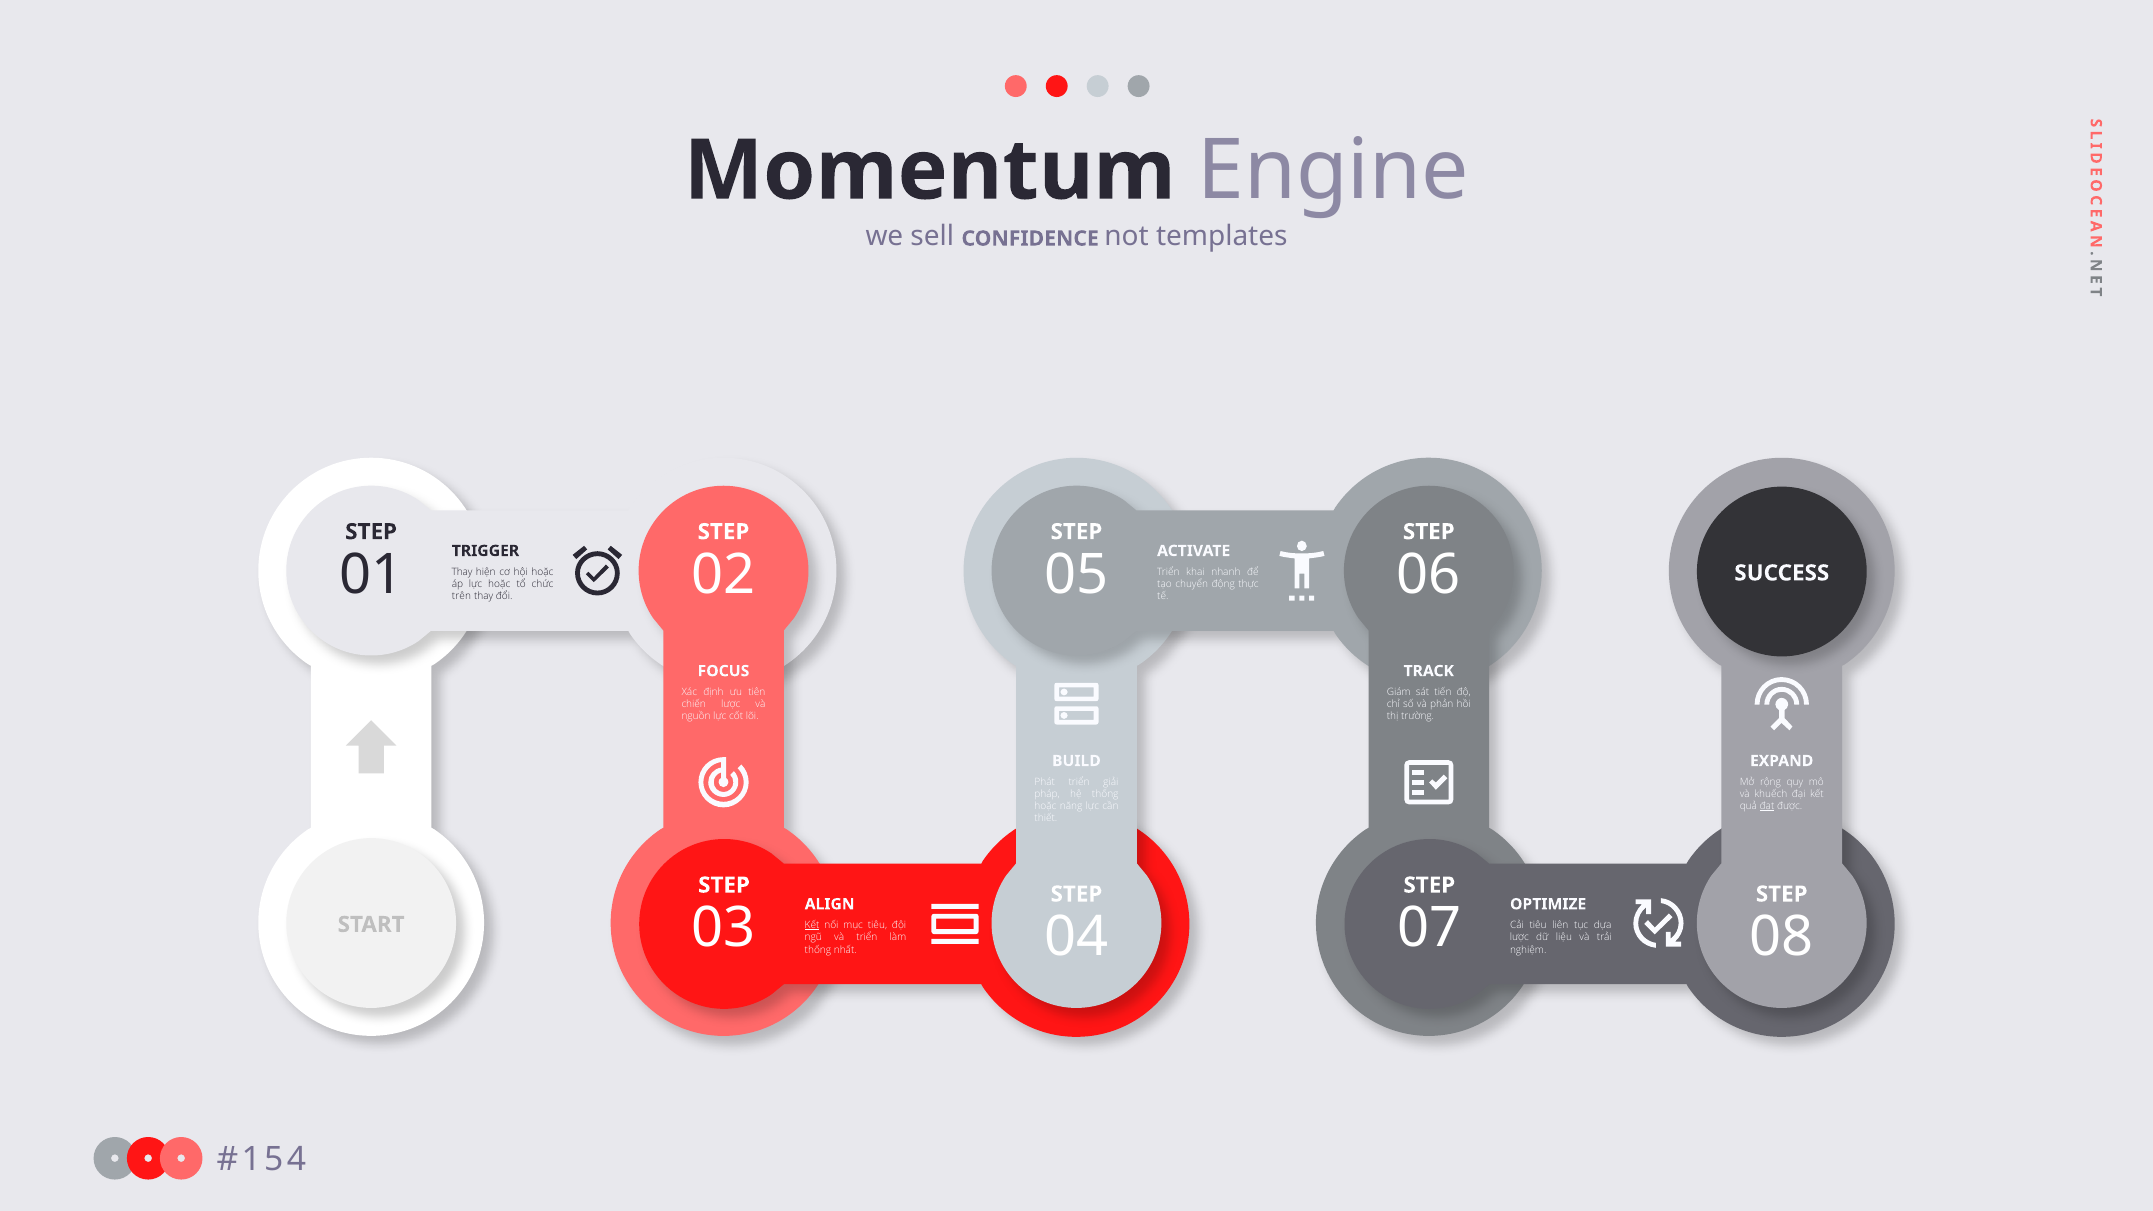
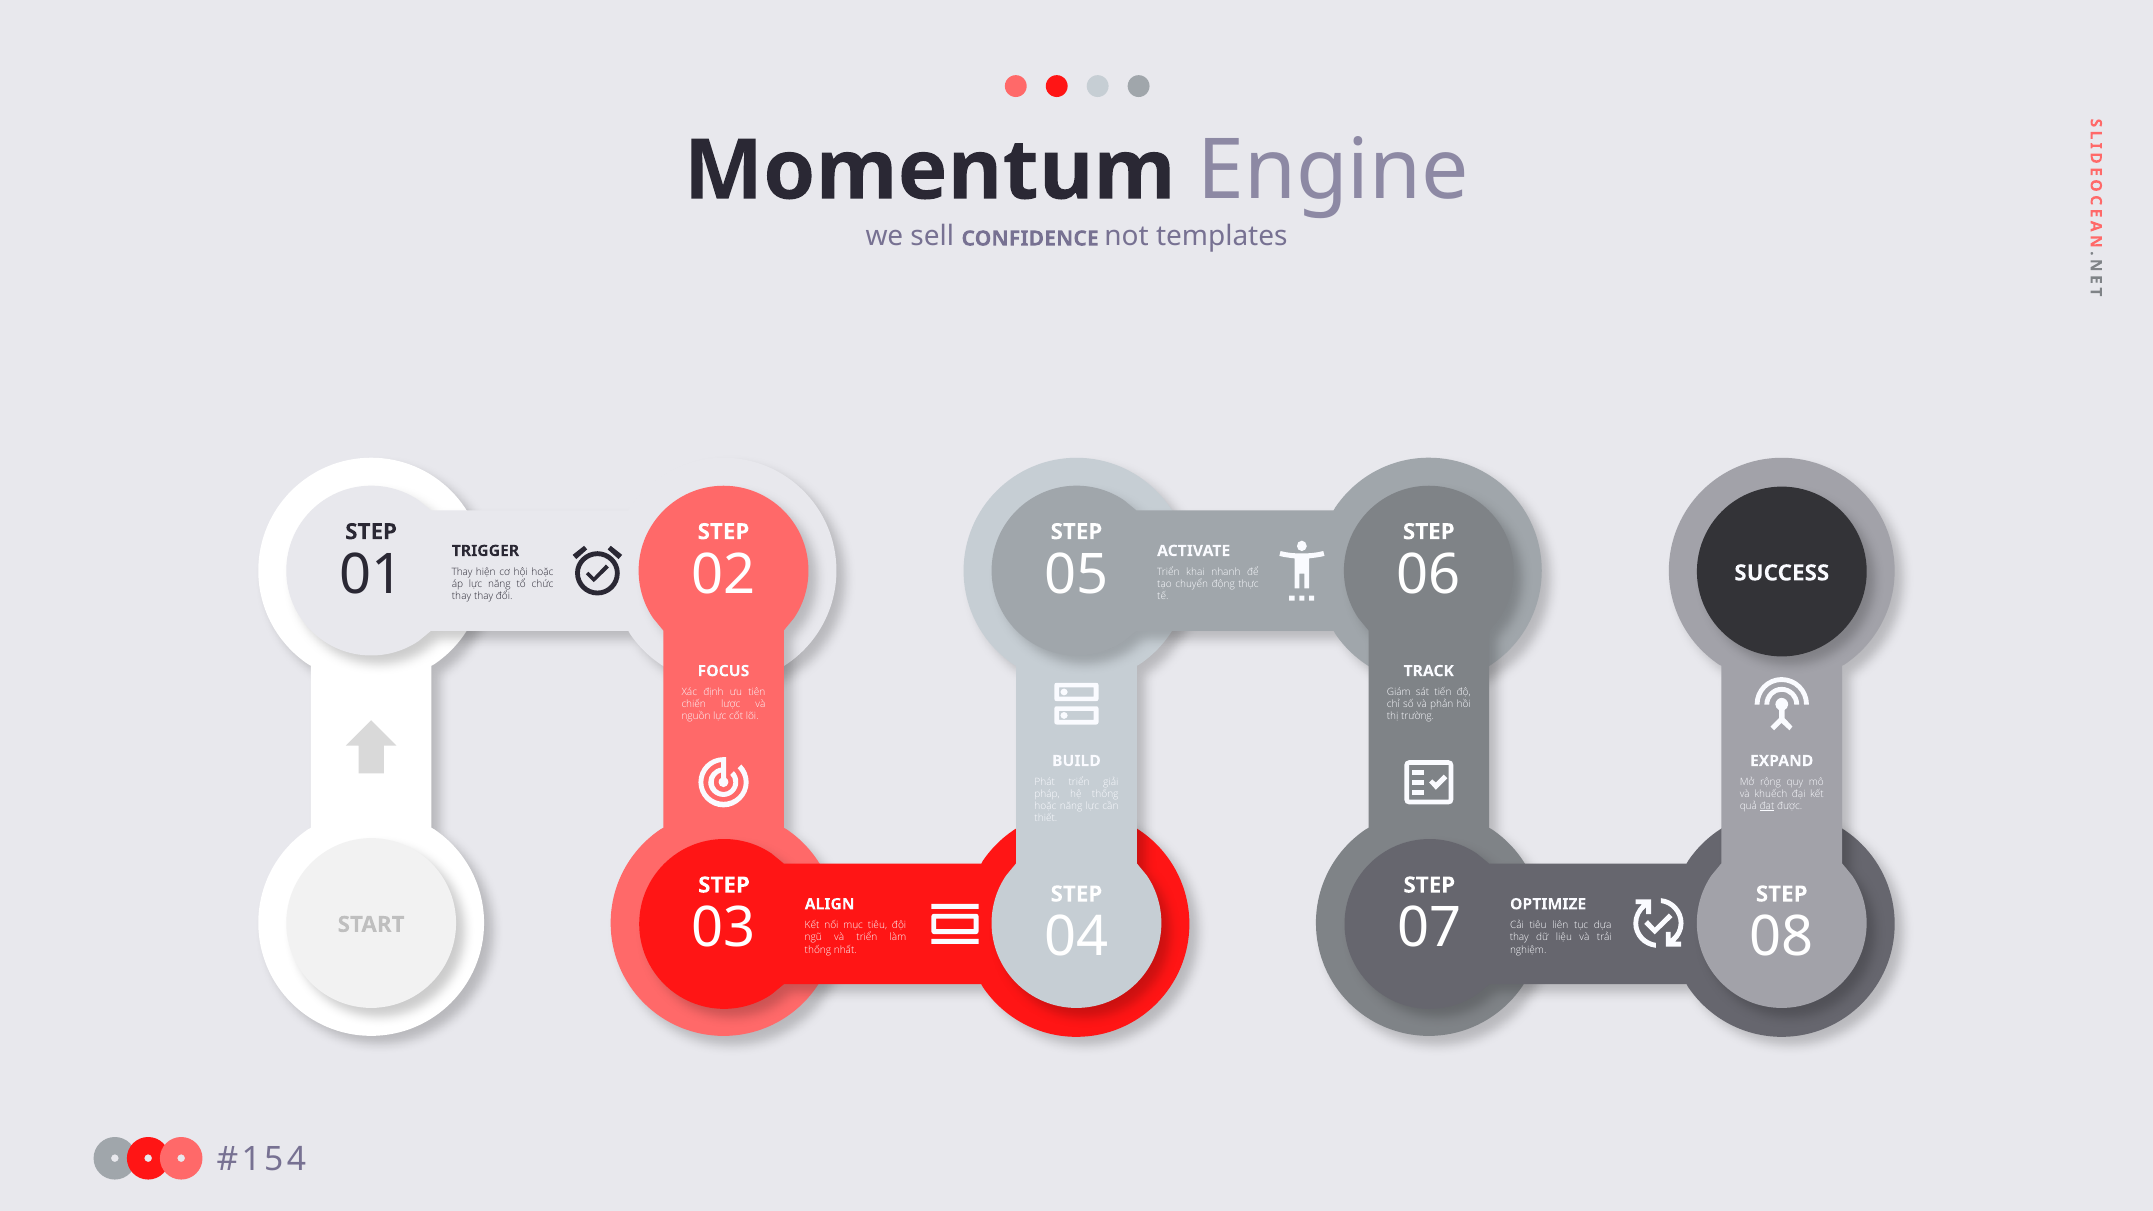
lực hoặc: hoặc -> năng (499, 584)
trên: trên -> thay (462, 596)
Kết underline: present -> none (812, 925)
lược: lược -> thay (1519, 938)
